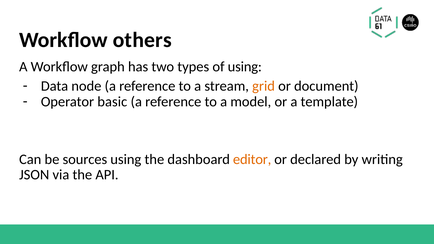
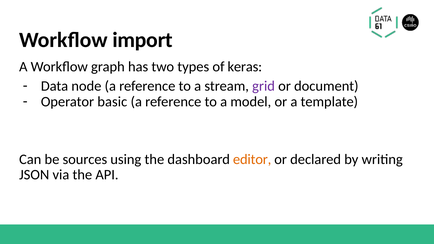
others: others -> import (143, 40)
of using: using -> keras (245, 67)
grid colour: orange -> purple (264, 86)
